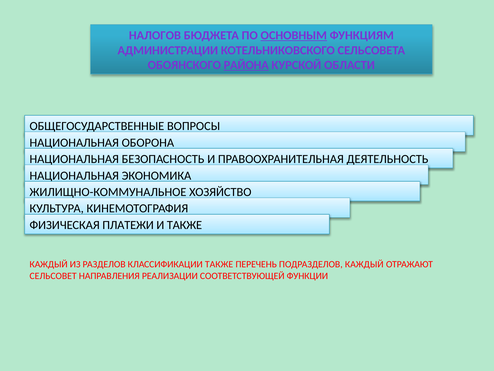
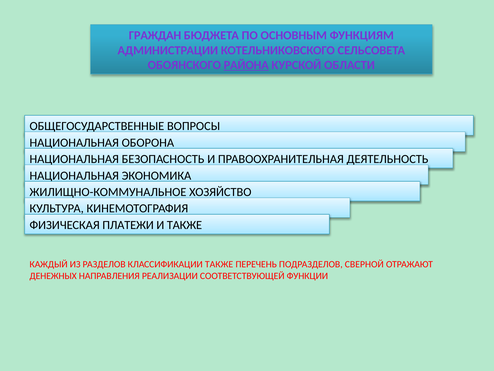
НАЛОГОВ: НАЛОГОВ -> ГРАЖДАН (155, 35)
ОСНОВНЫМ underline: present -> none (294, 35)
ПОДРАЗДЕЛОВ КАЖДЫЙ: КАЖДЫЙ -> СВЕРНОЙ (364, 264)
СЕЛЬСОВЕТ: СЕЛЬСОВЕТ -> ДЕНЕЖНЫХ (53, 276)
